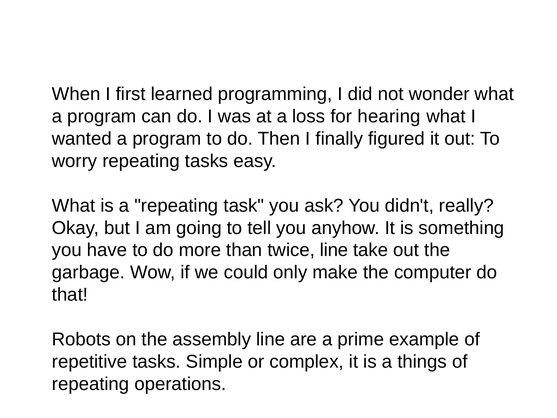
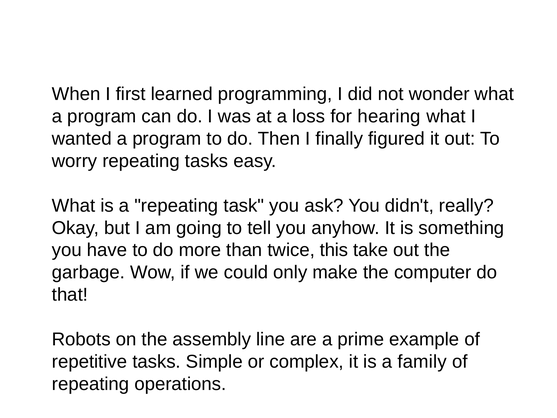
twice line: line -> this (334, 250)
things: things -> family (422, 361)
